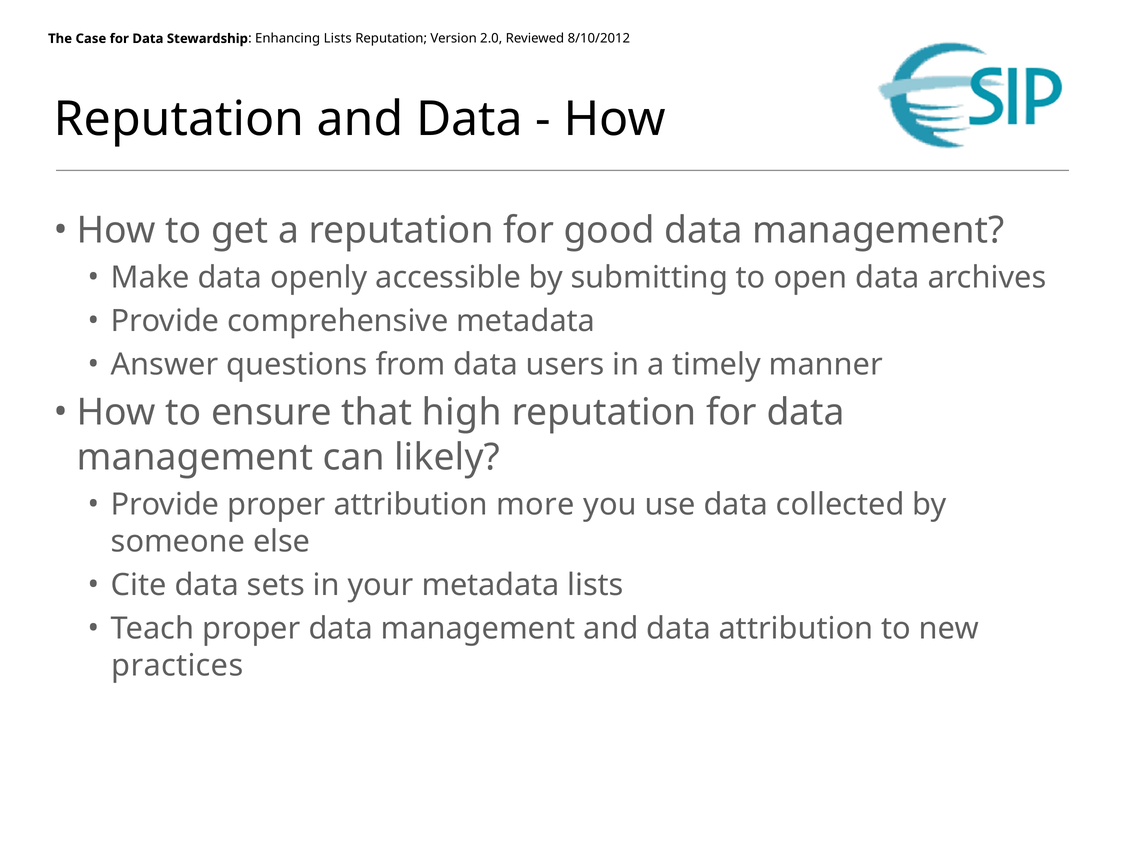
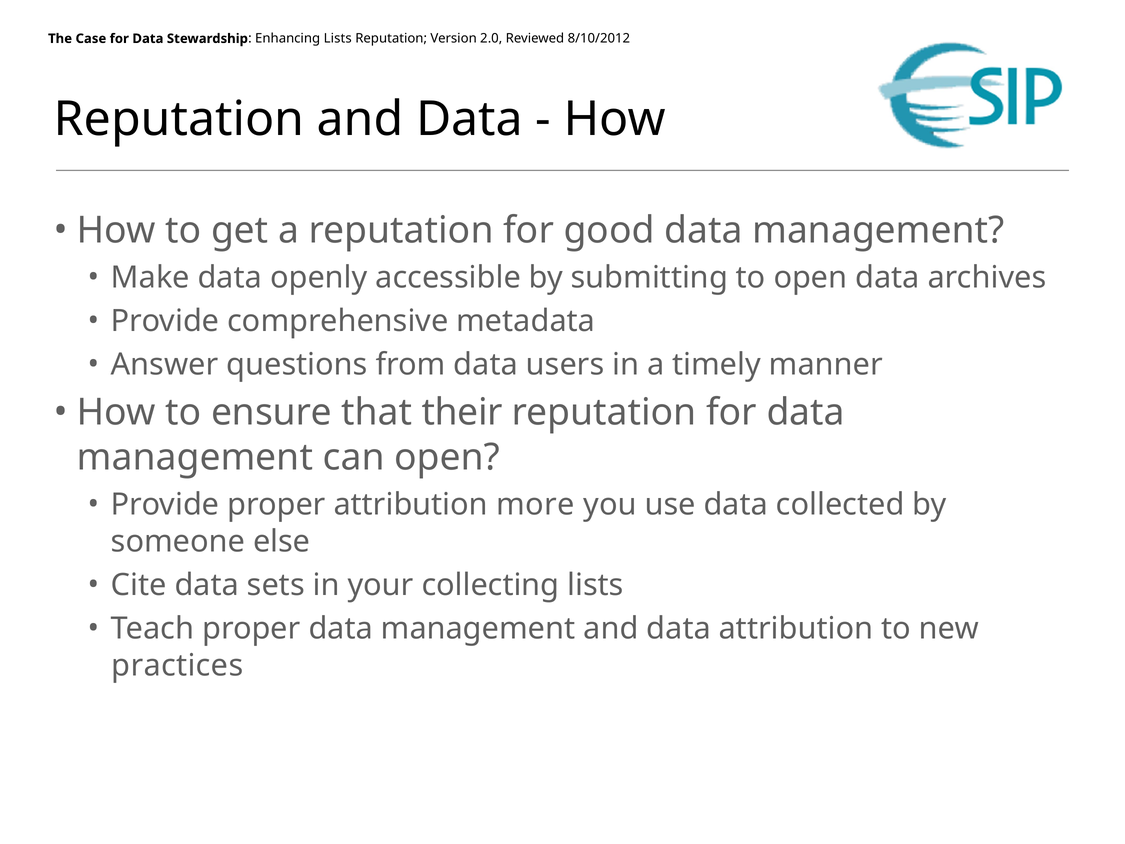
high: high -> their (462, 412)
can likely: likely -> open (447, 457)
your metadata: metadata -> collecting (490, 585)
